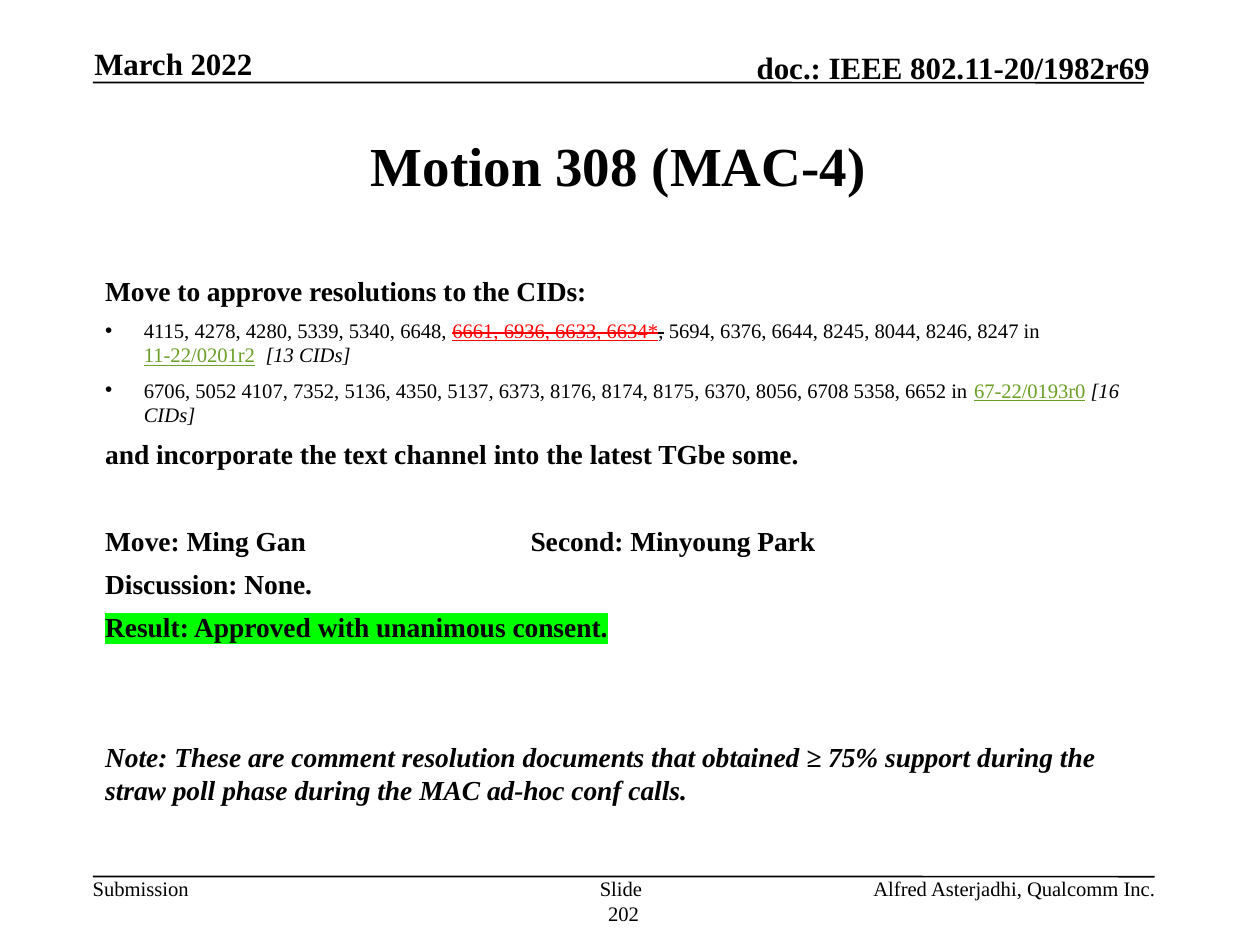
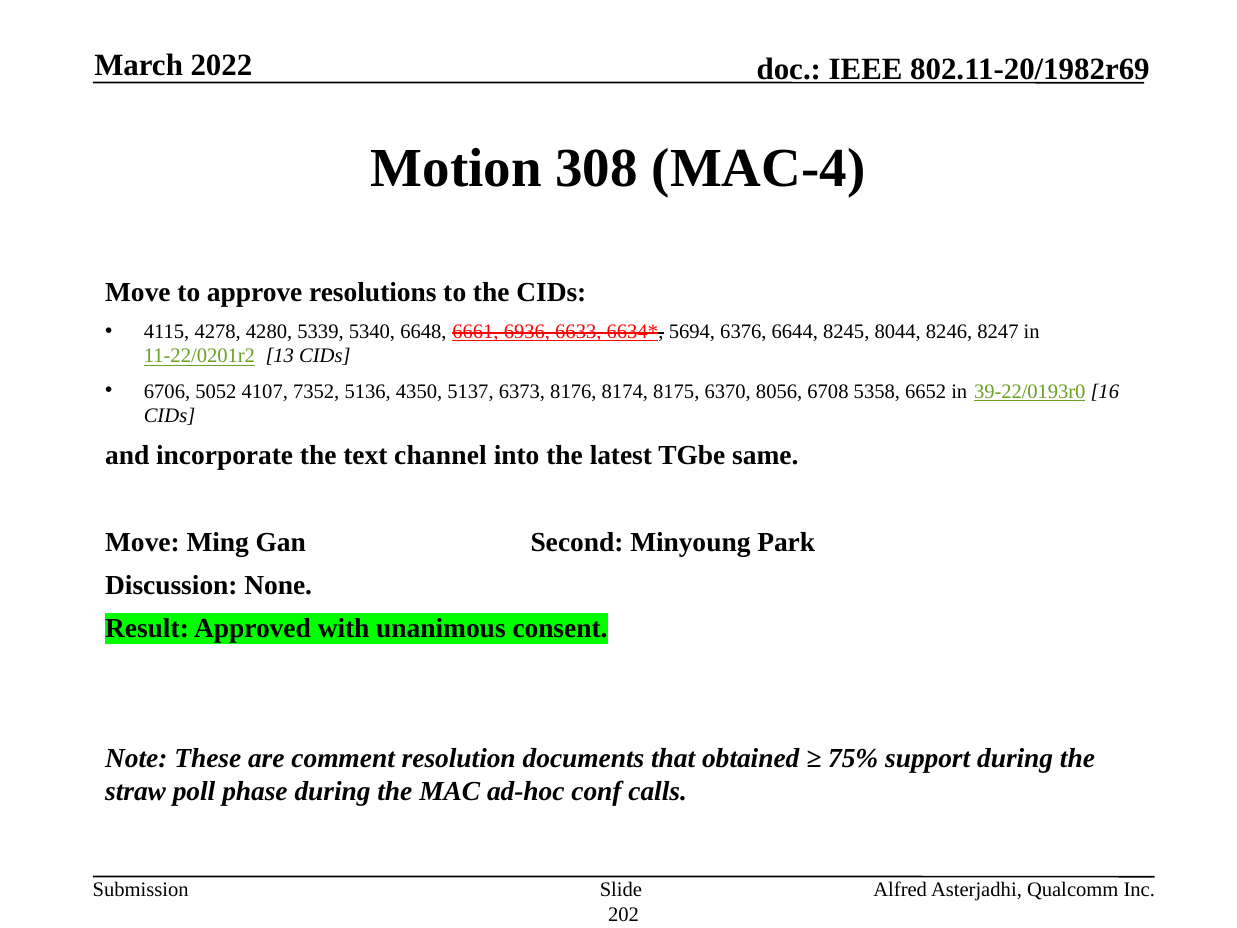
67-22/0193r0: 67-22/0193r0 -> 39-22/0193r0 (1030, 391)
some: some -> same (765, 456)
